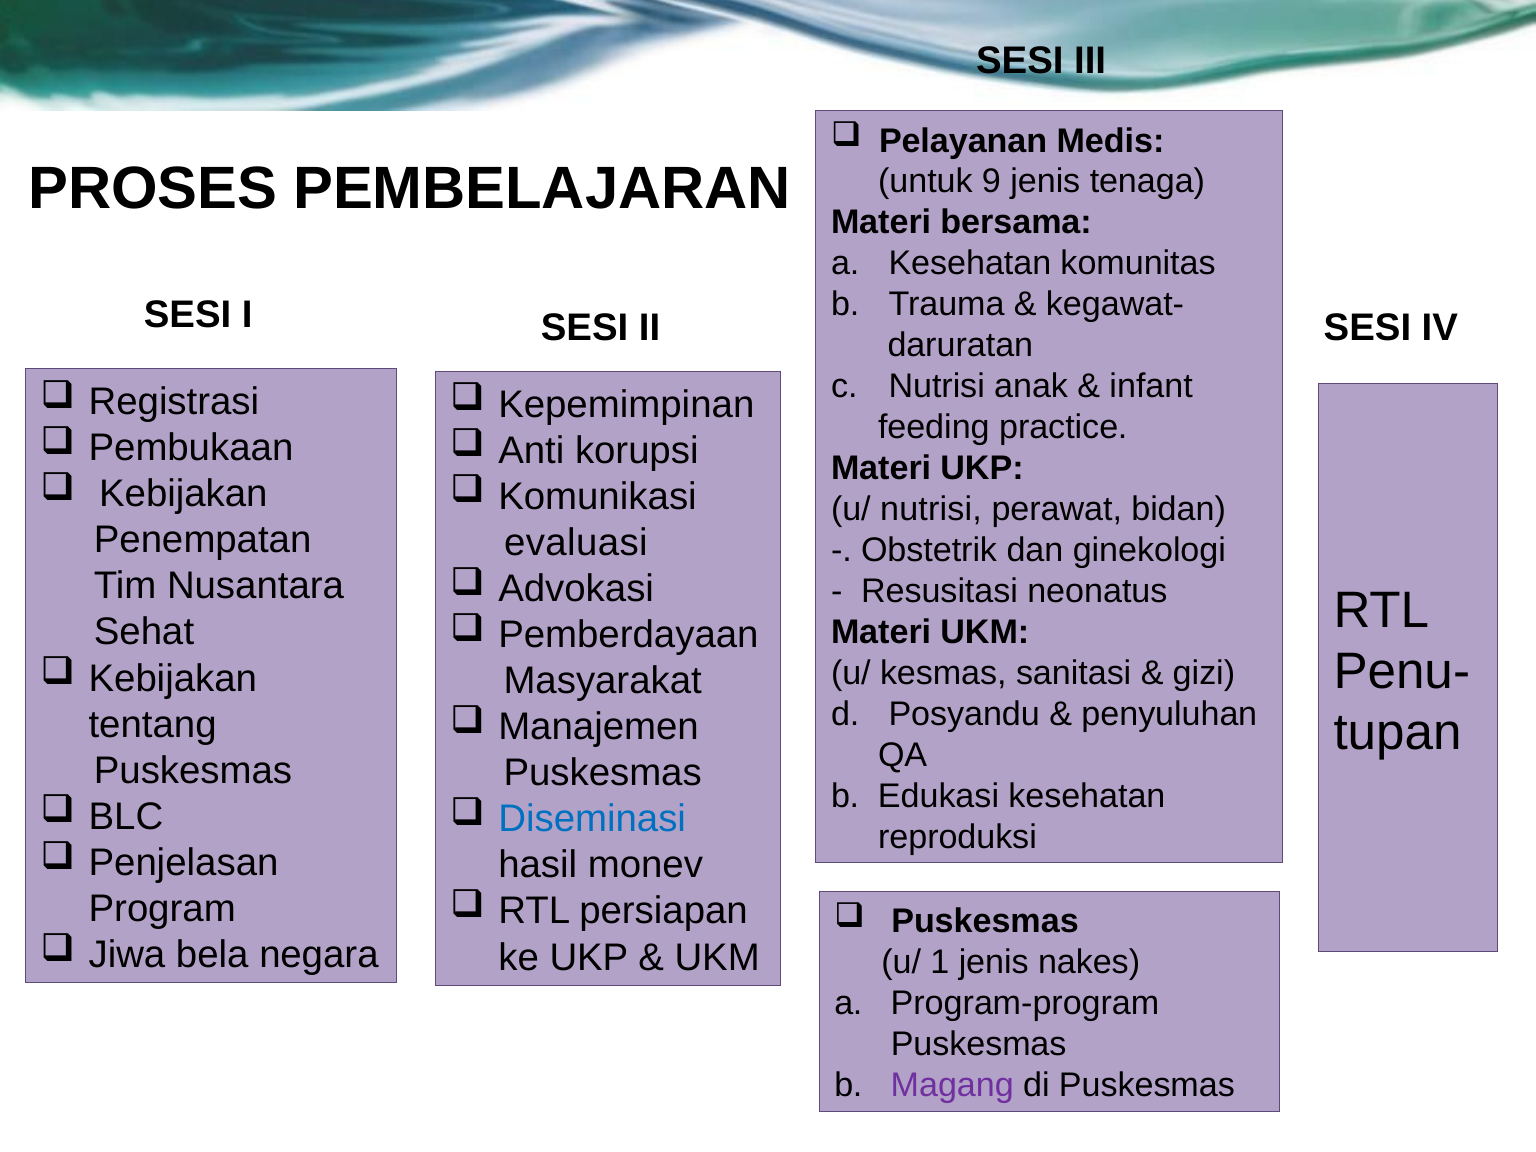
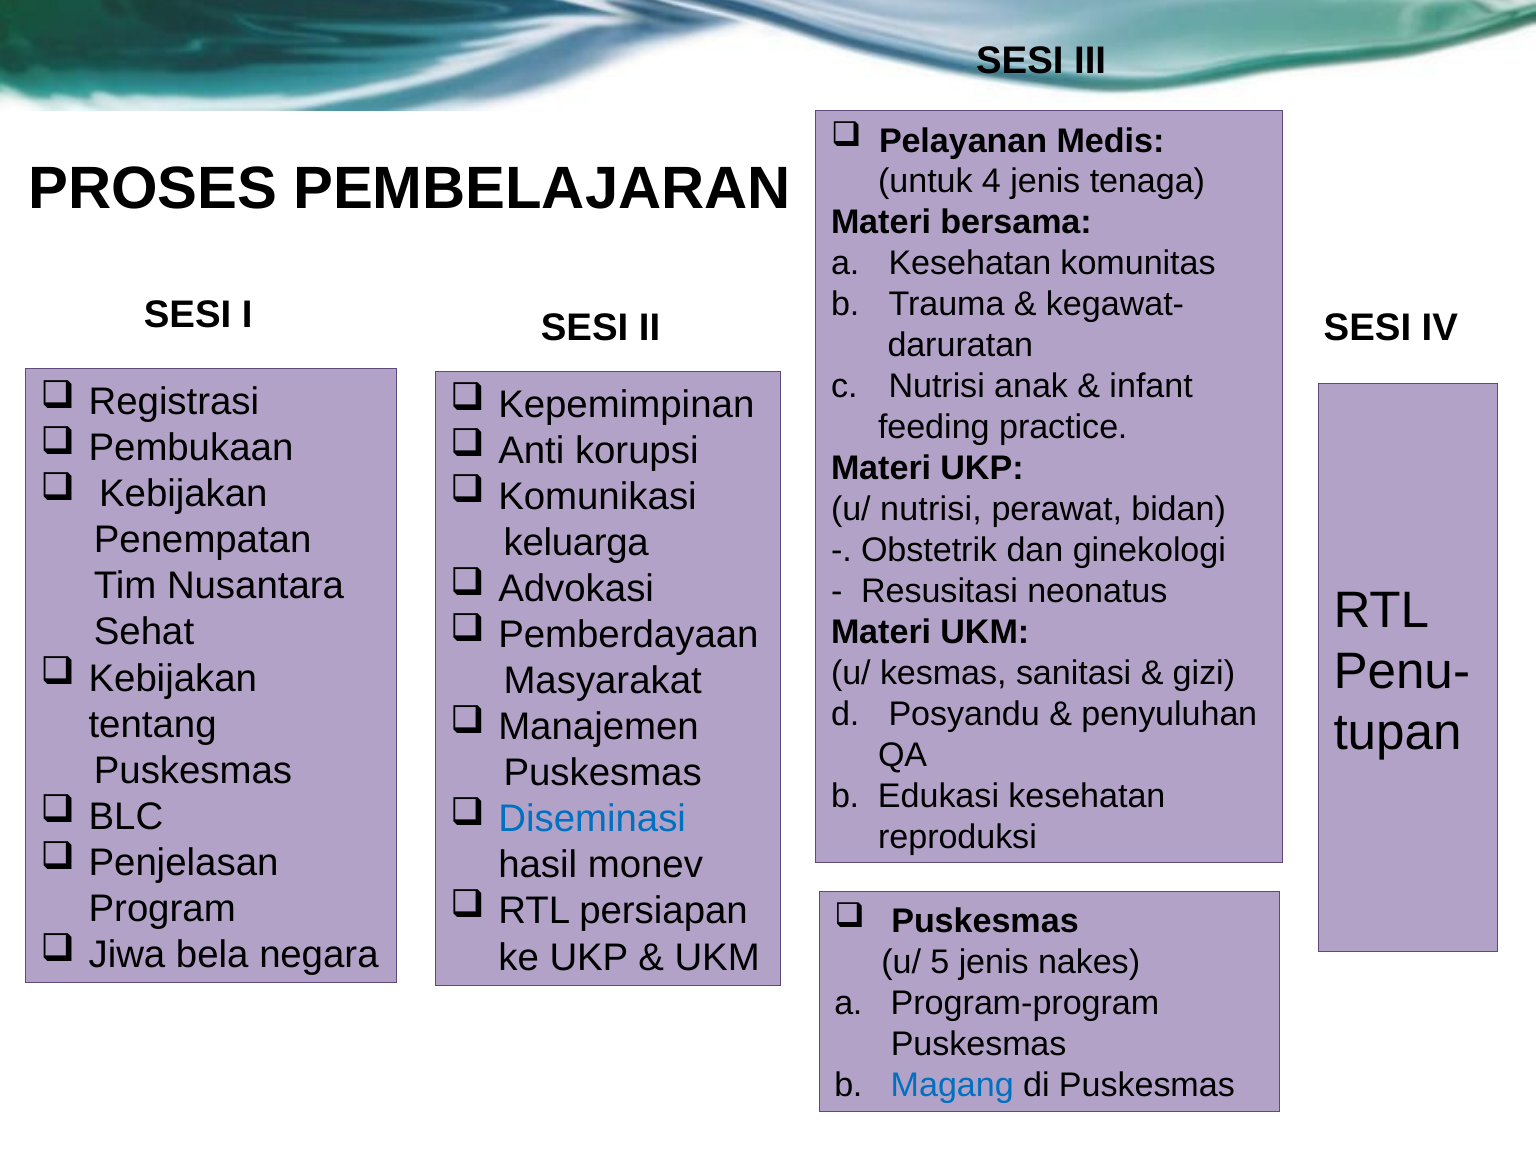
9: 9 -> 4 (991, 182)
evaluasi: evaluasi -> keluarga (576, 543)
1: 1 -> 5 (940, 963)
Magang colour: purple -> blue (952, 1085)
